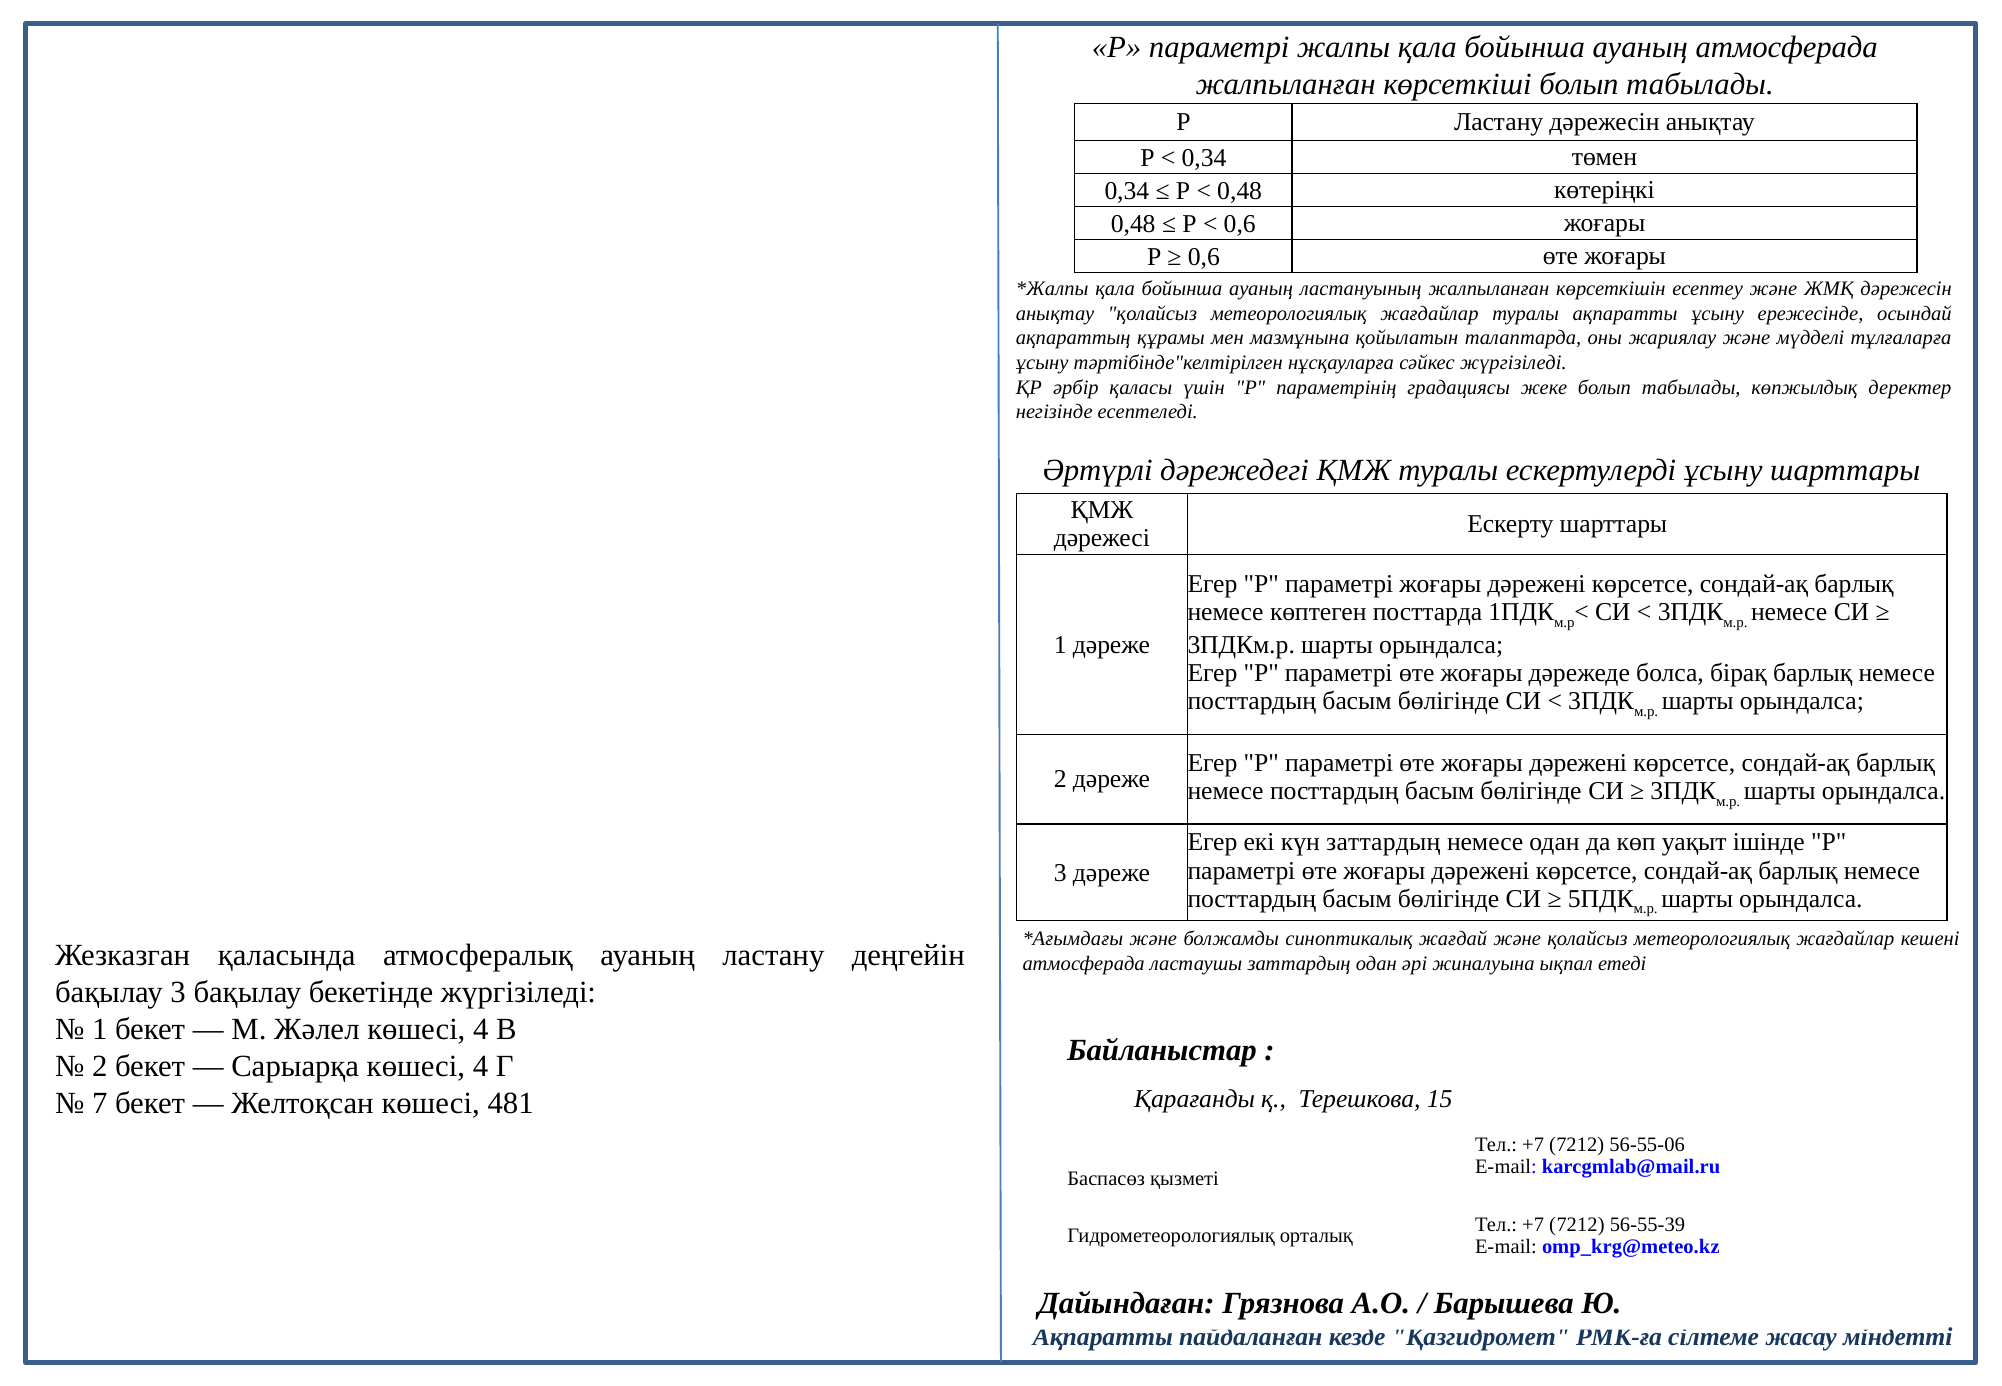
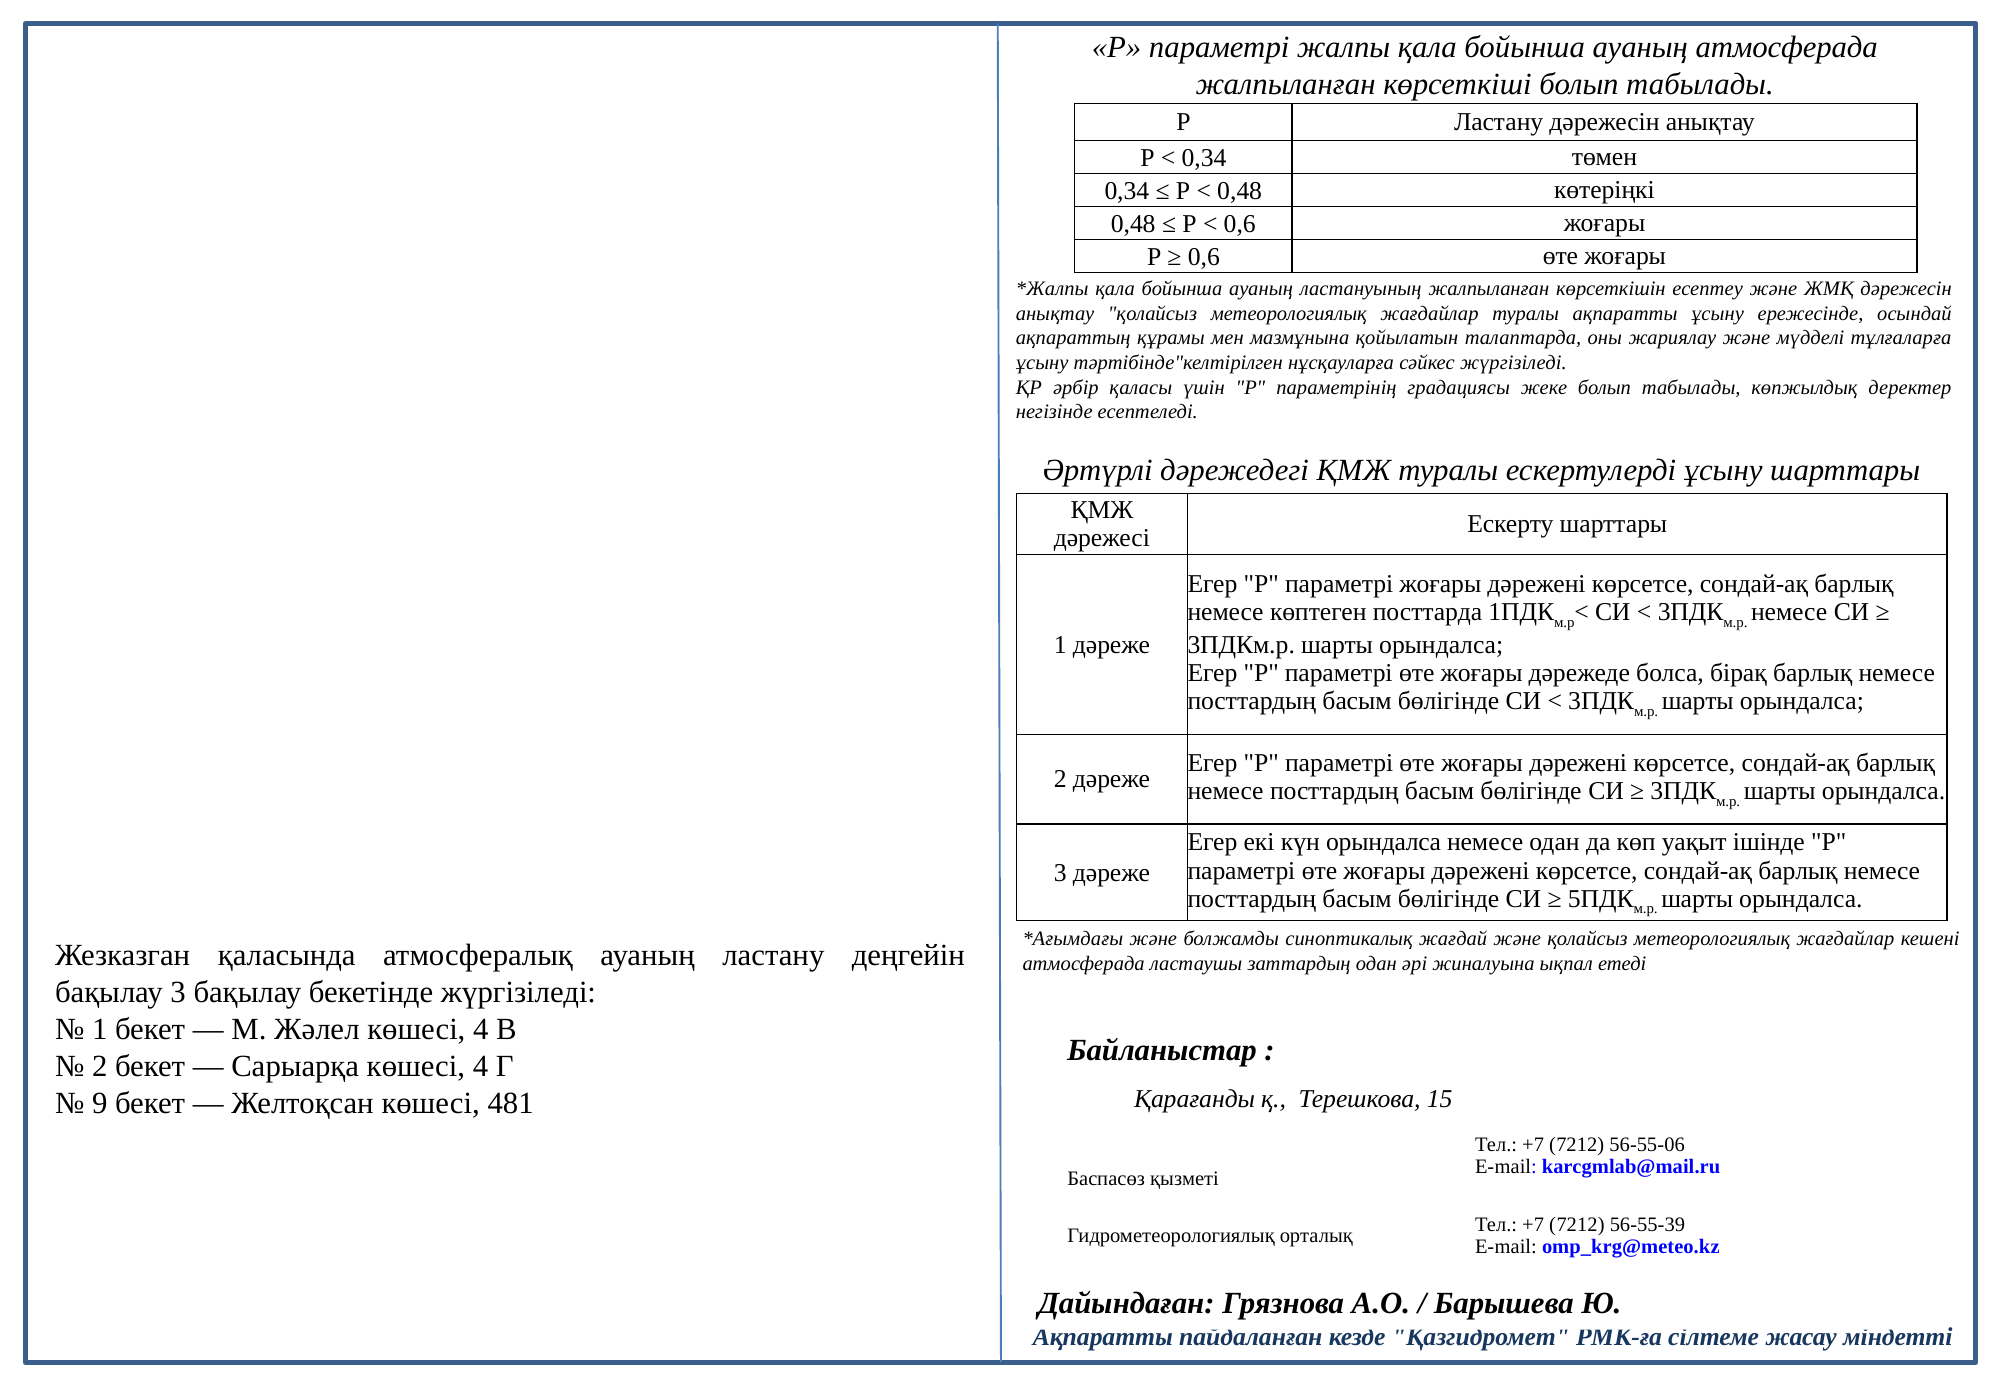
күн заттардың: заттардың -> орындалса (1384, 842)
7: 7 -> 9 (100, 1103)
